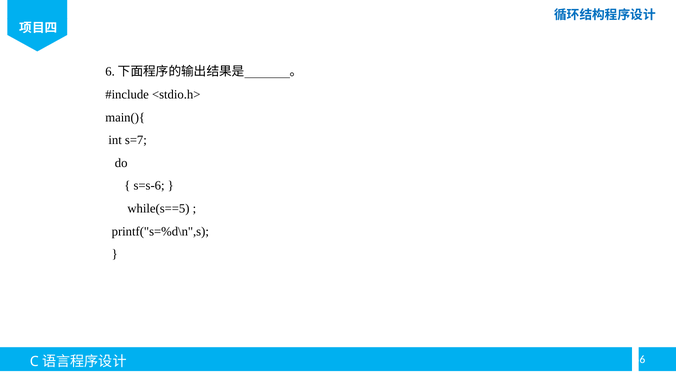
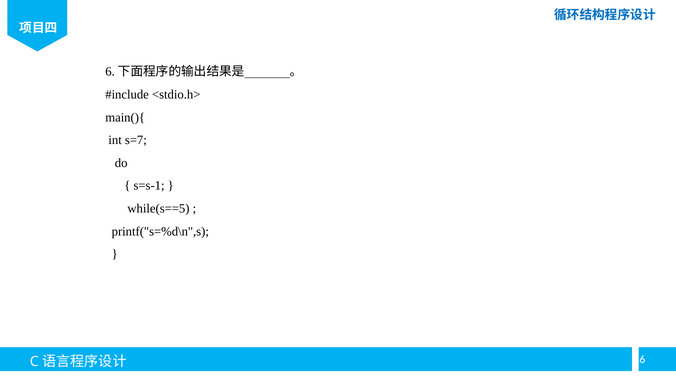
s=s-6: s=s-6 -> s=s-1 (149, 186)
